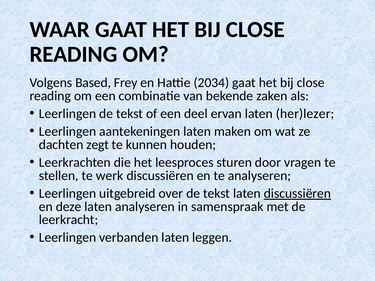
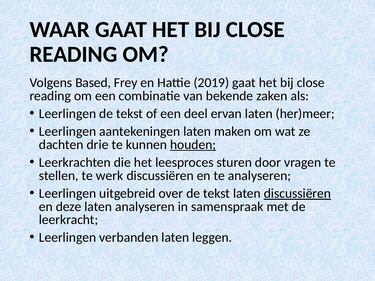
2034: 2034 -> 2019 (211, 83)
her)lezer: her)lezer -> her)meer (305, 114)
zegt: zegt -> drie (98, 145)
houden underline: none -> present (193, 145)
